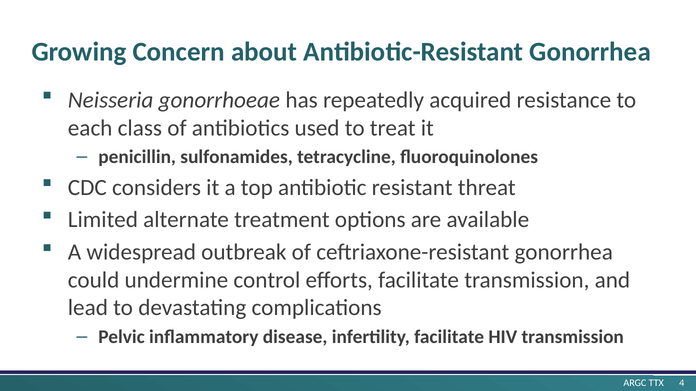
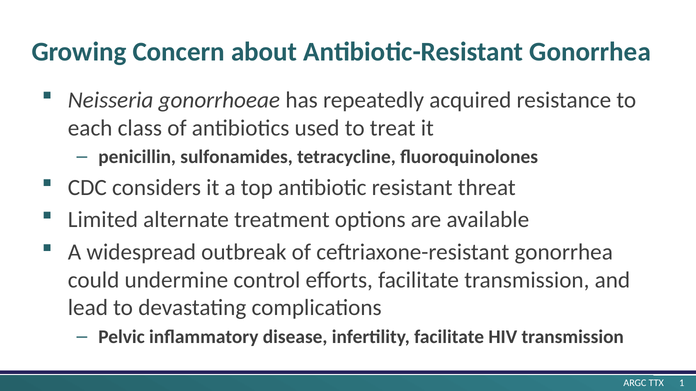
4: 4 -> 1 (682, 383)
